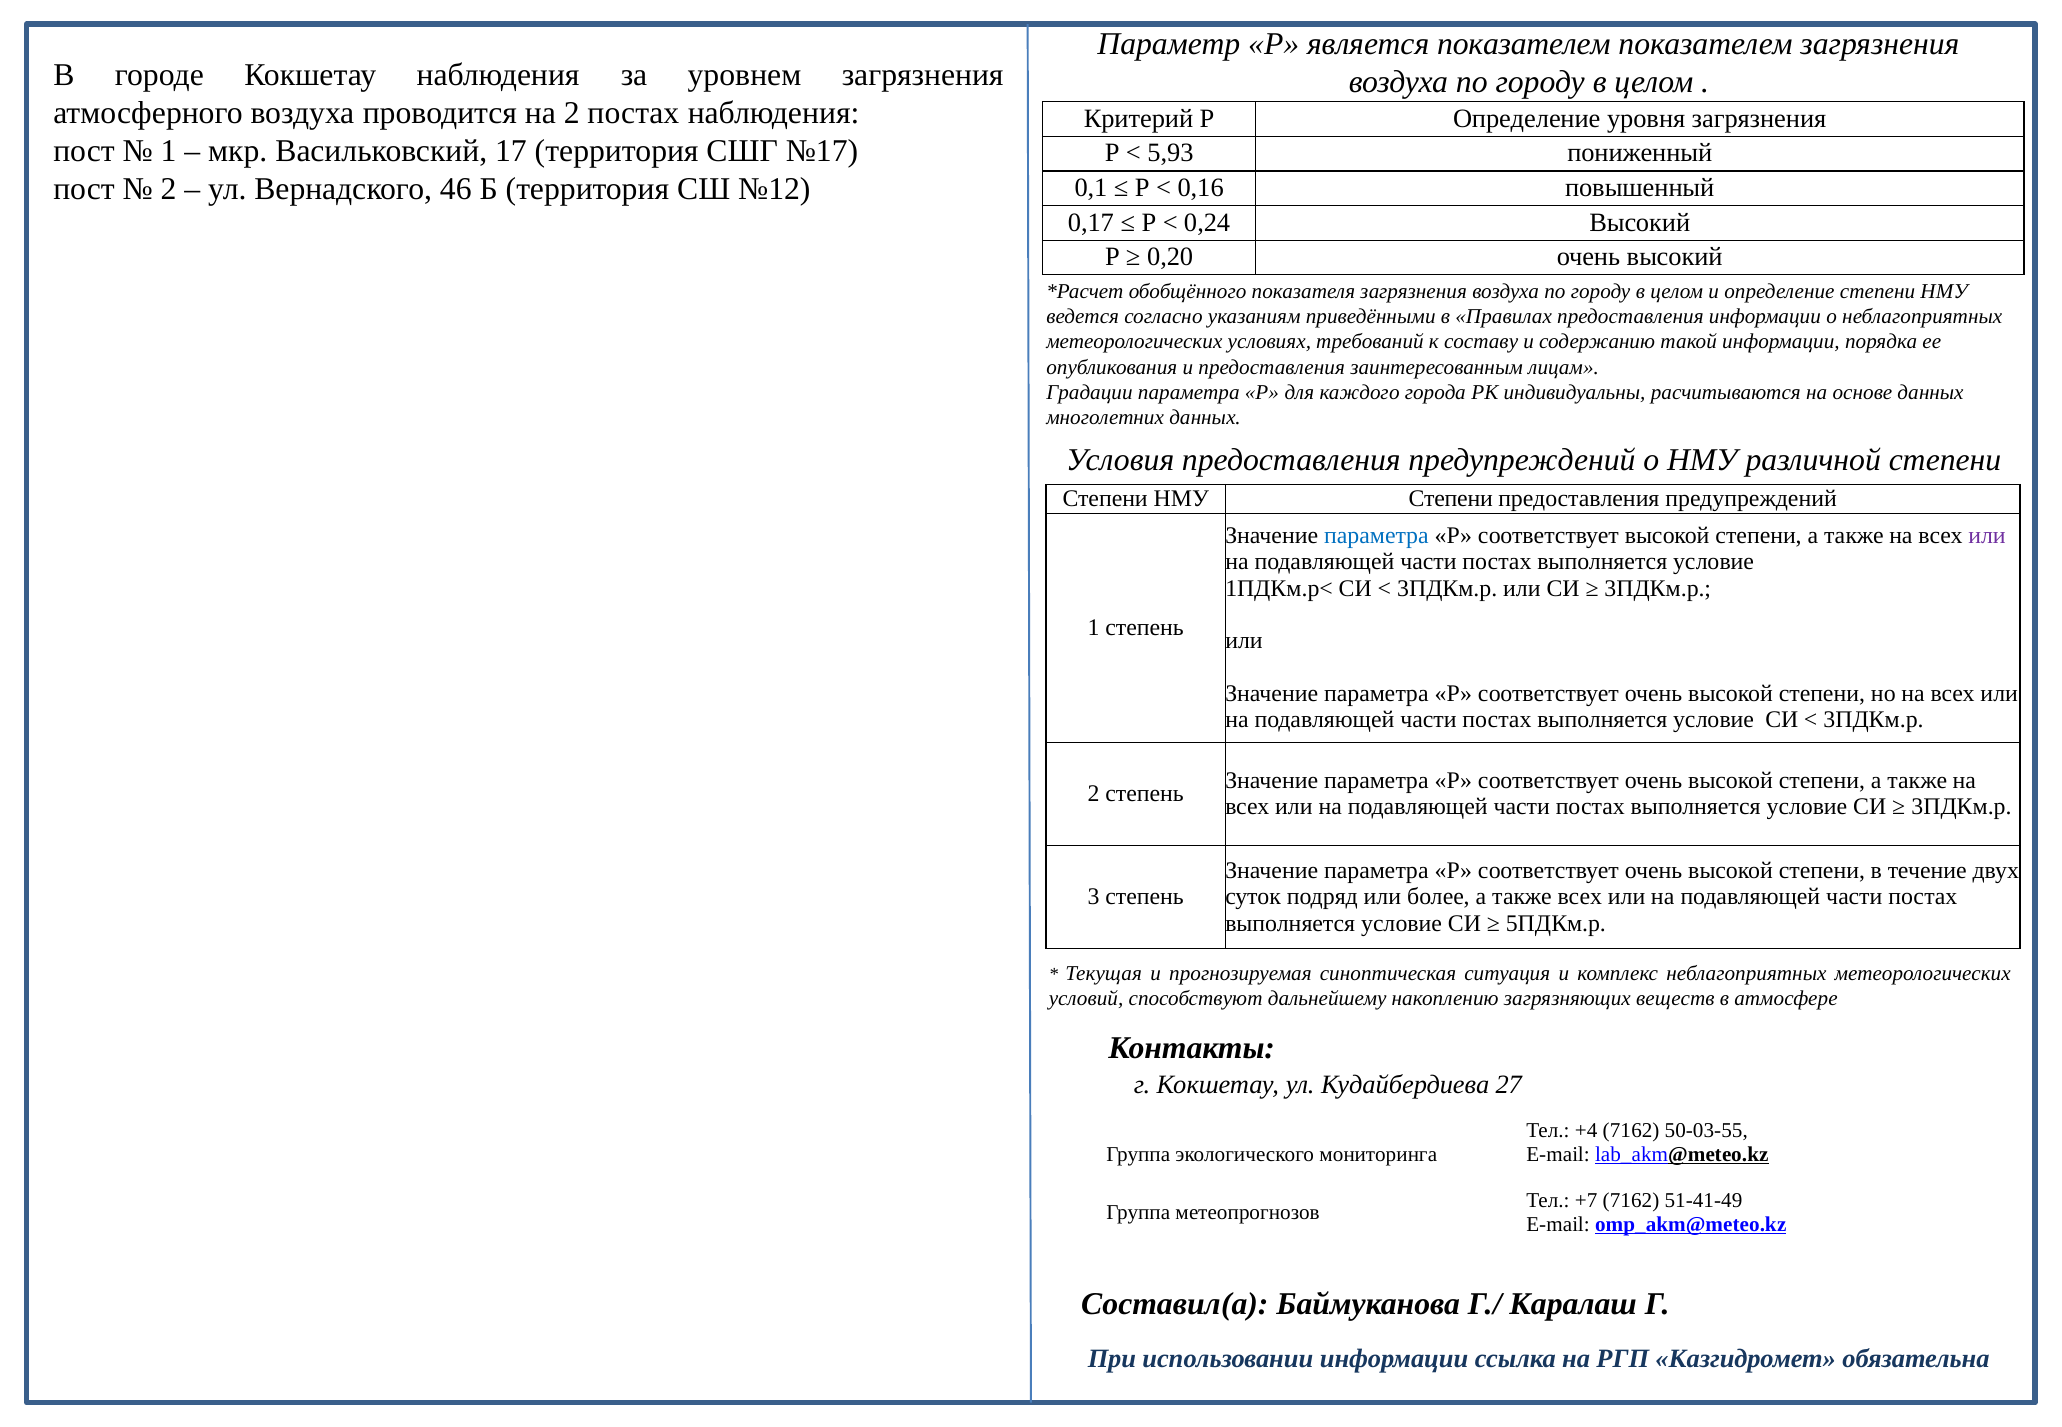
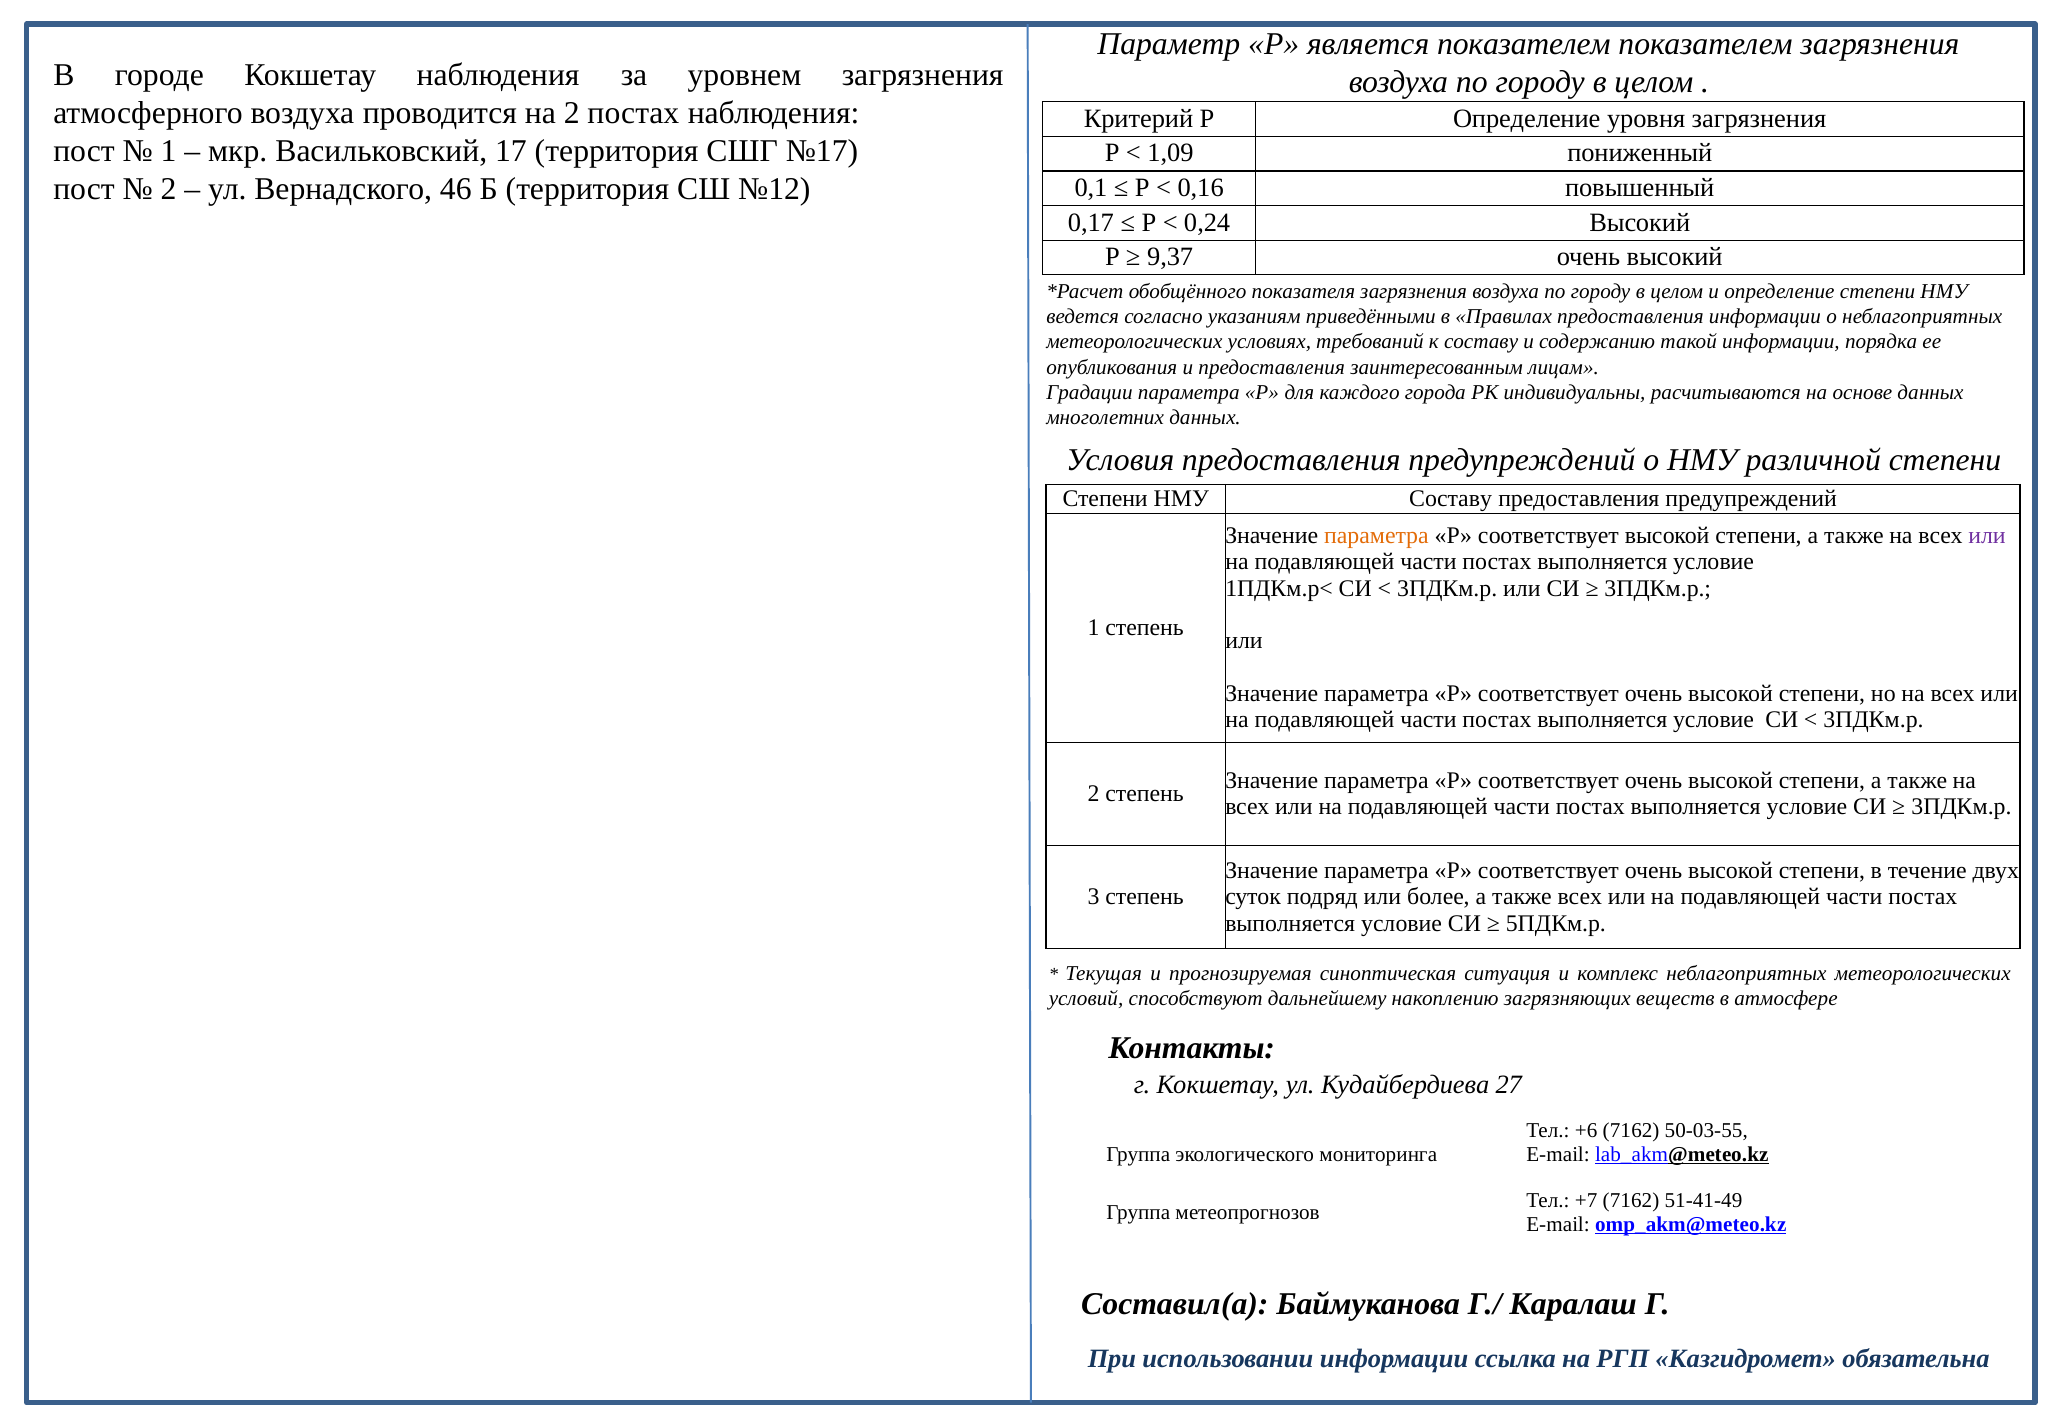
5,93: 5,93 -> 1,09 (1171, 153)
0,20: 0,20 -> 9,37 (1170, 257)
НМУ Степени: Степени -> Составу (1451, 499)
параметра colour: blue -> orange (1376, 536)
+4: +4 -> +6 (1586, 1131)
